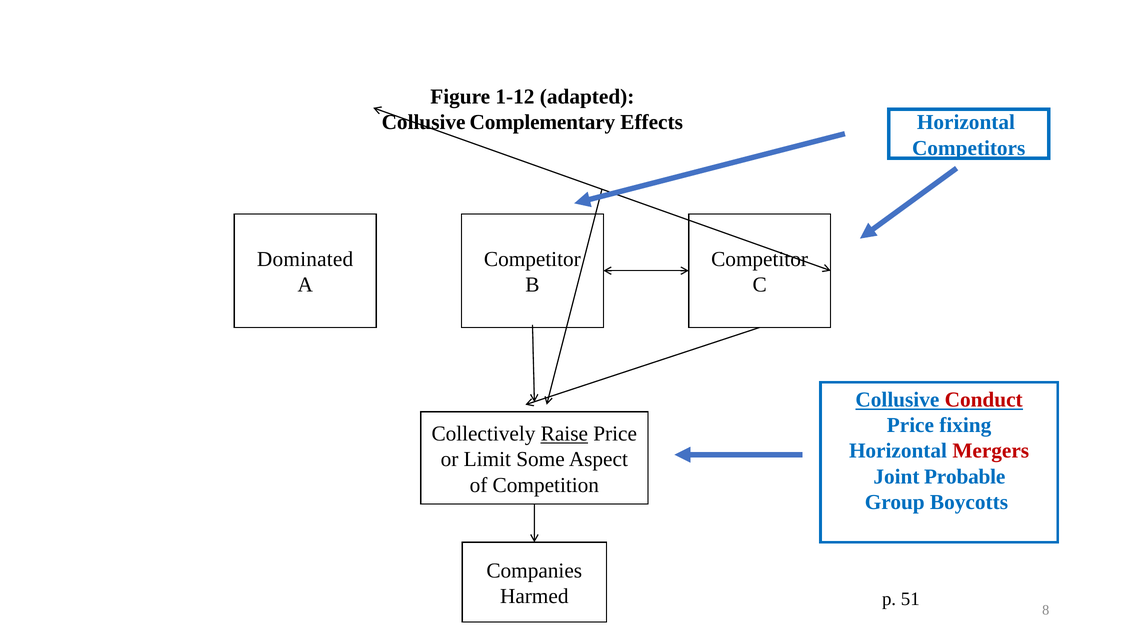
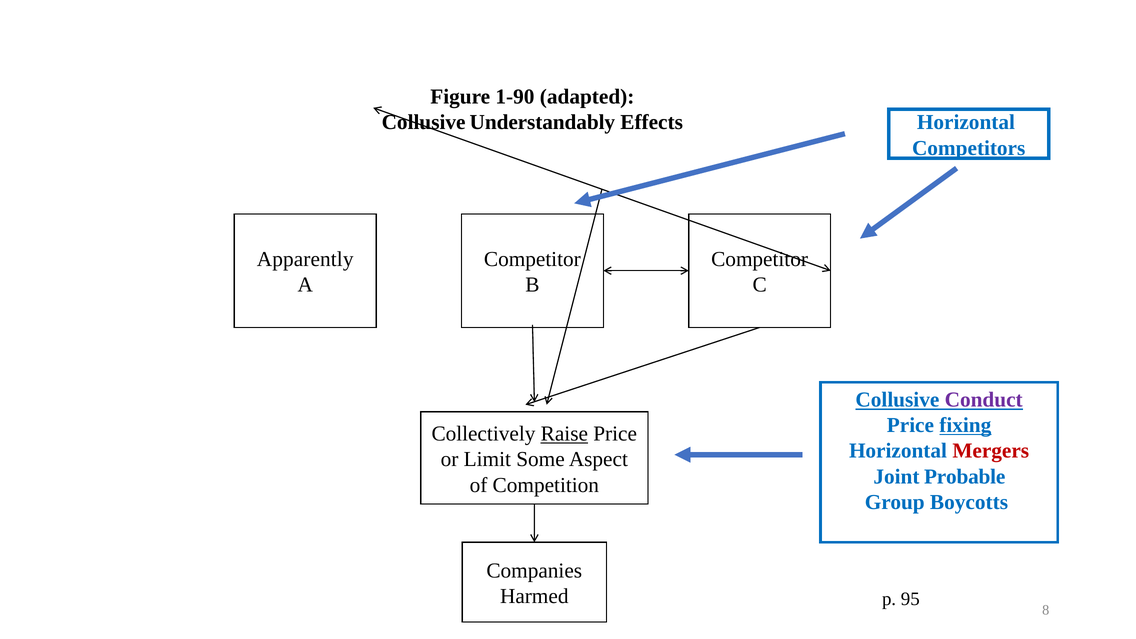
1-12: 1-12 -> 1-90 (515, 97)
Complementary: Complementary -> Understandably (542, 122)
Dominated: Dominated -> Apparently (305, 259)
Conduct colour: red -> purple (984, 400)
fixing underline: none -> present (965, 425)
51: 51 -> 95 (910, 599)
